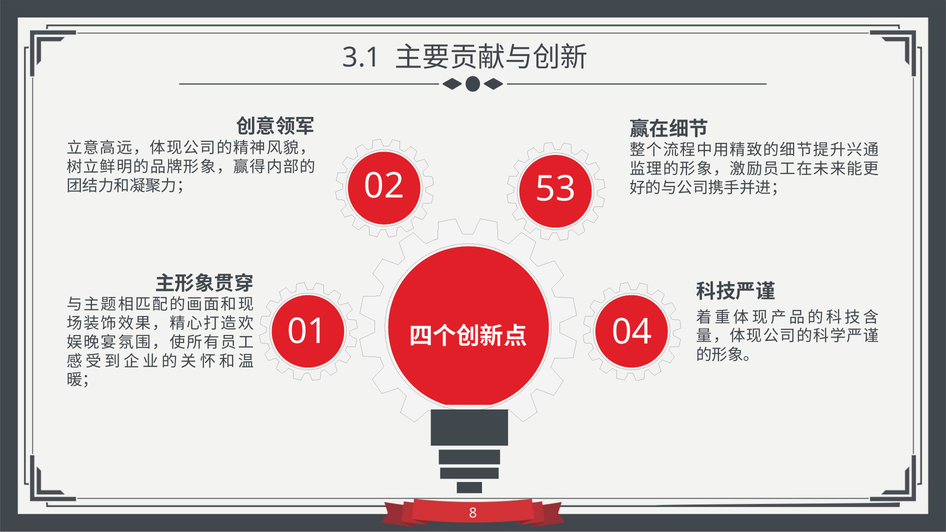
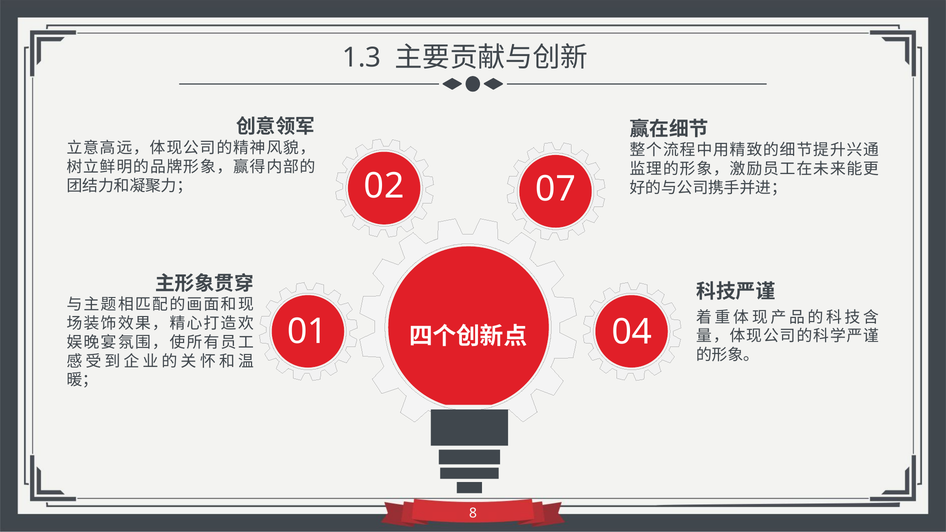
3.1: 3.1 -> 1.3 (362, 58)
53: 53 -> 07 (556, 189)
